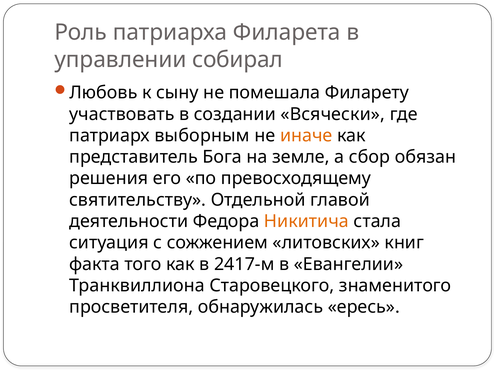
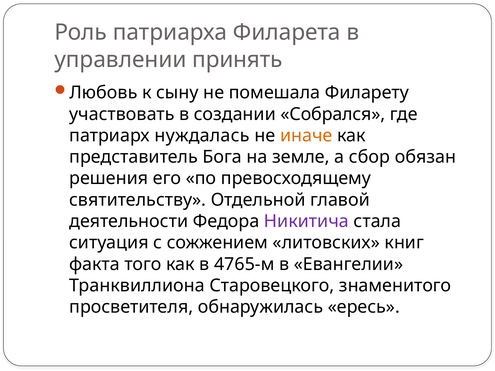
собирал: собирал -> принять (237, 60)
Всячески: Всячески -> Собрался (333, 114)
выборным: выборным -> нуждалась (202, 136)
Никитича colour: orange -> purple (306, 221)
2417-м: 2417-м -> 4765-м (244, 264)
